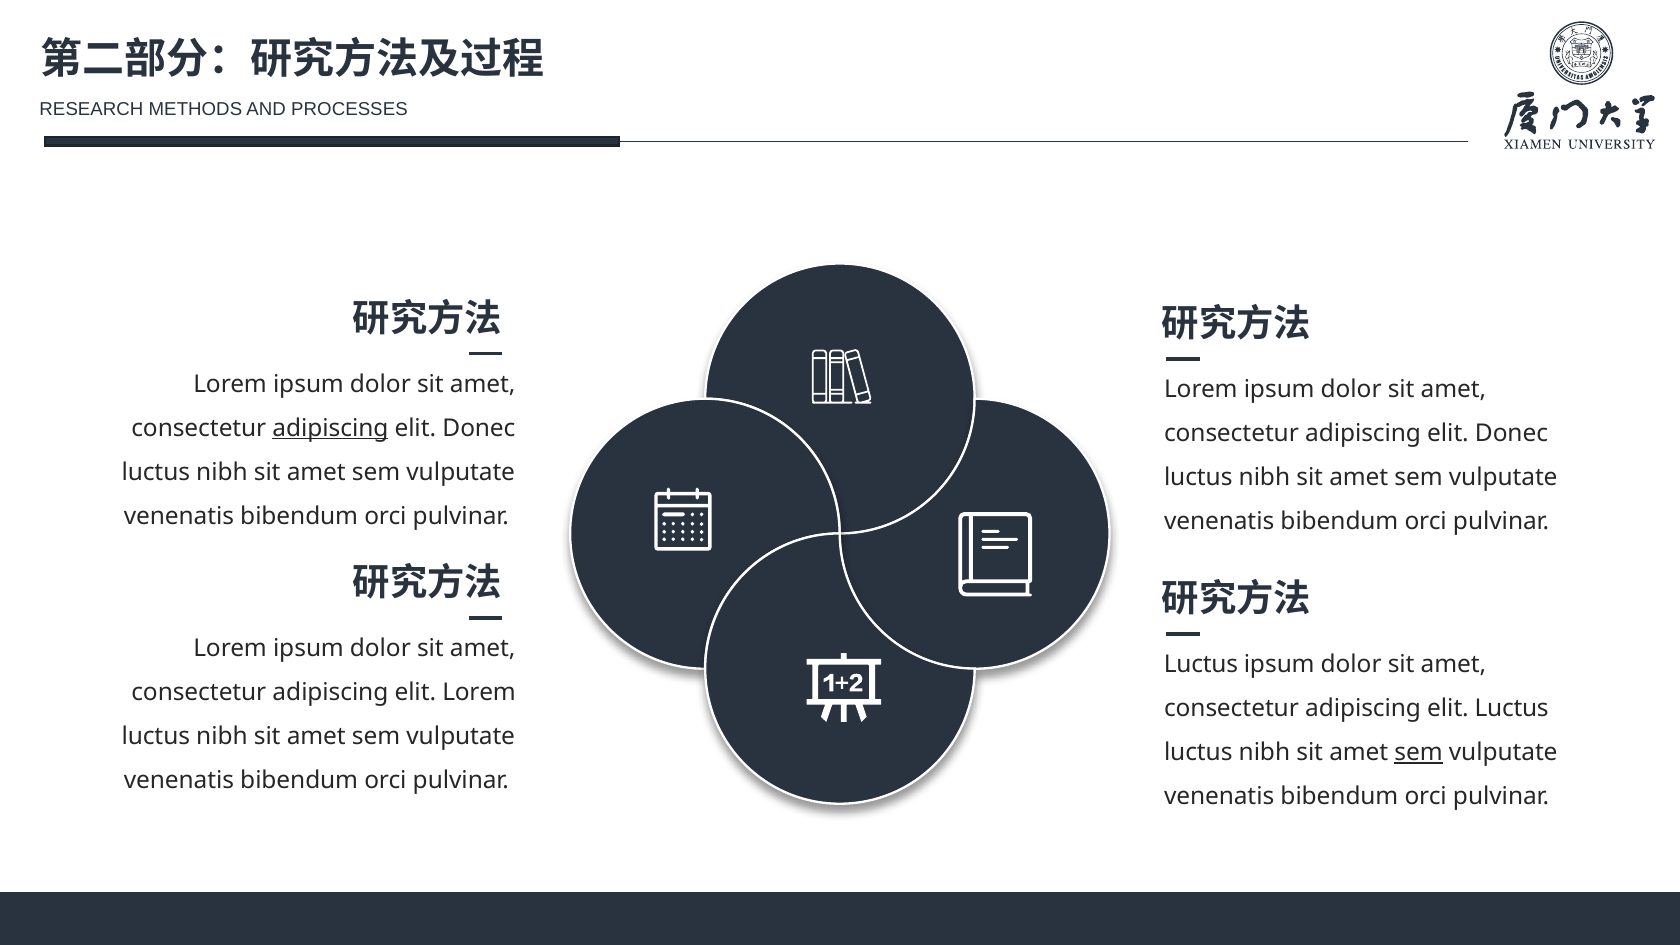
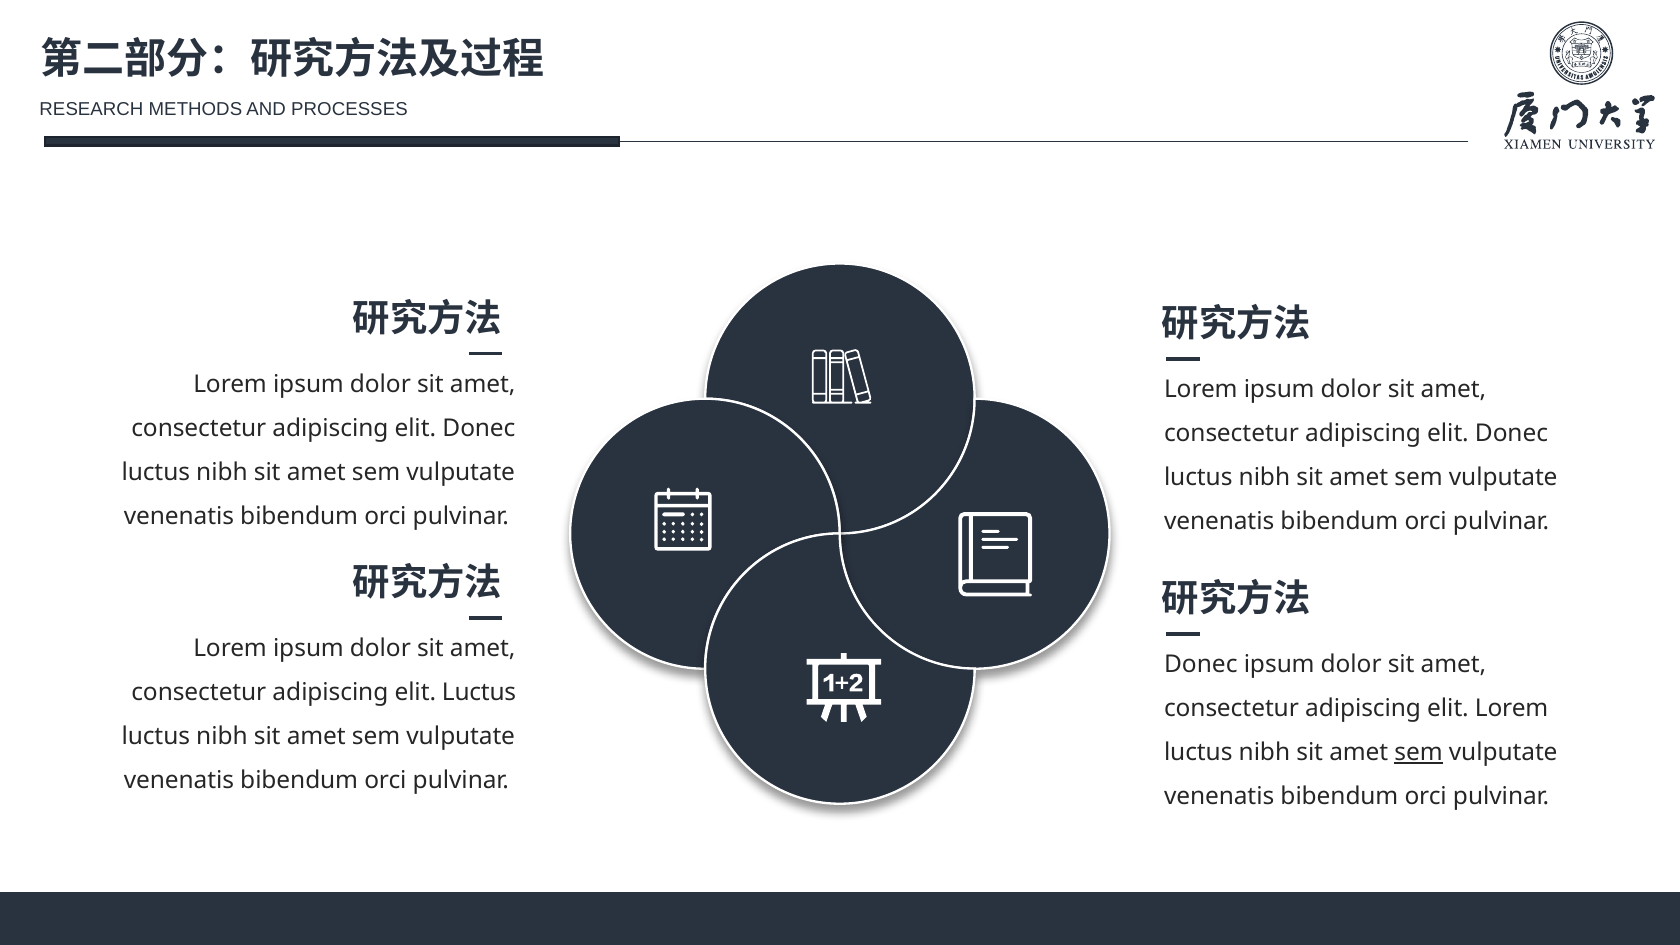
adipiscing underline: present -> none (330, 428)
Luctus: Luctus -> Donec (1201, 664)
elit Lorem: Lorem -> Luctus (479, 692)
elit Luctus: Luctus -> Lorem (1512, 708)
